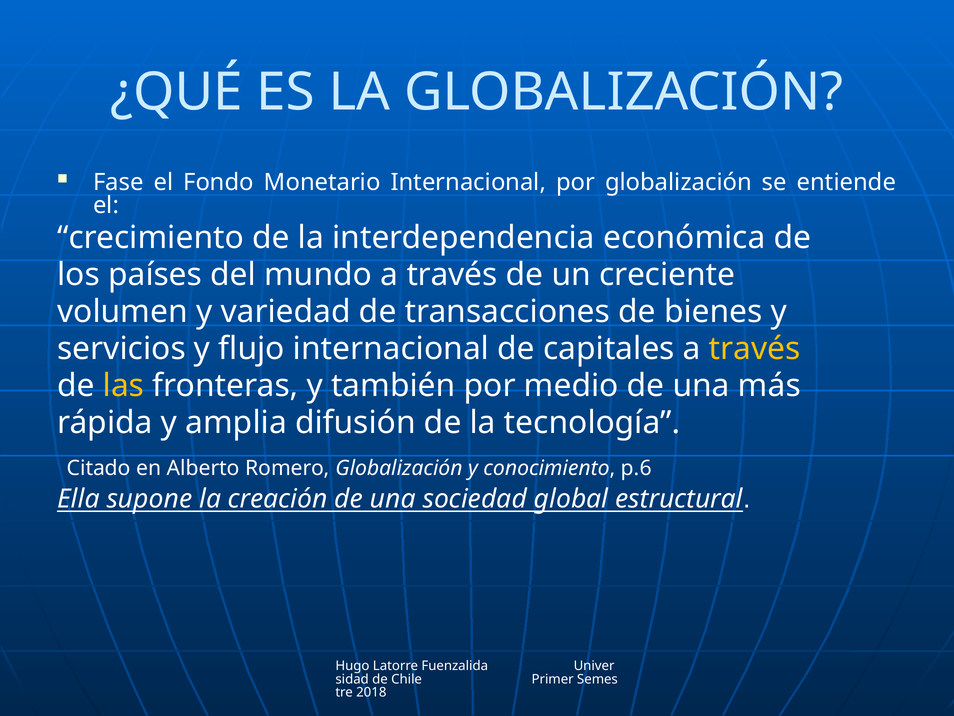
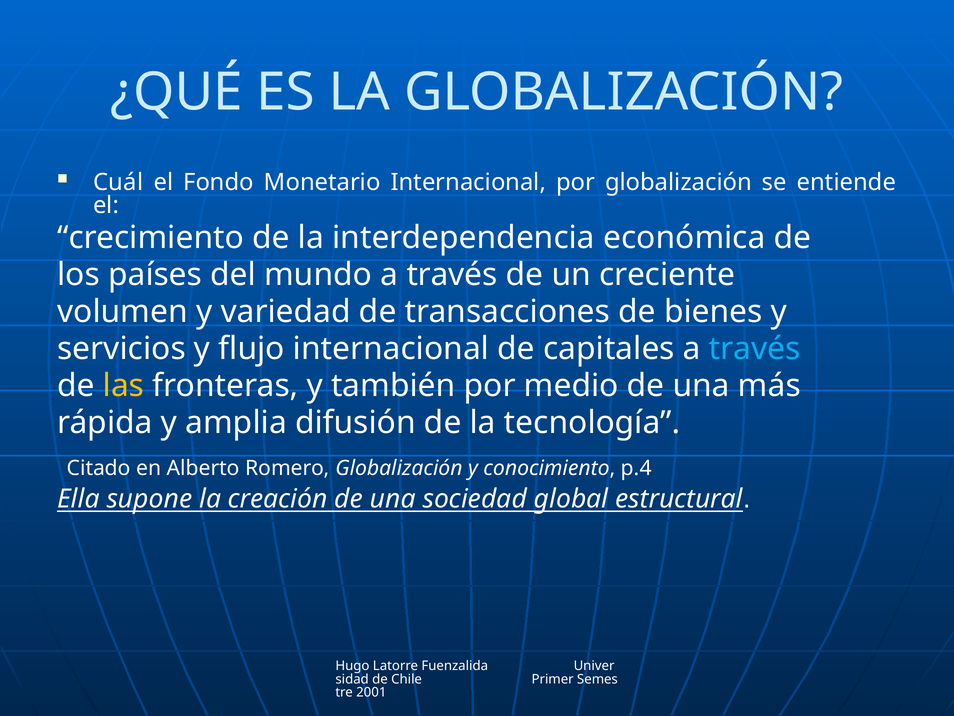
Fase: Fase -> Cuál (118, 182)
través colour: yellow -> light blue (755, 348)
p.6: p.6 -> p.4 (636, 468)
2018: 2018 -> 2001 (371, 692)
